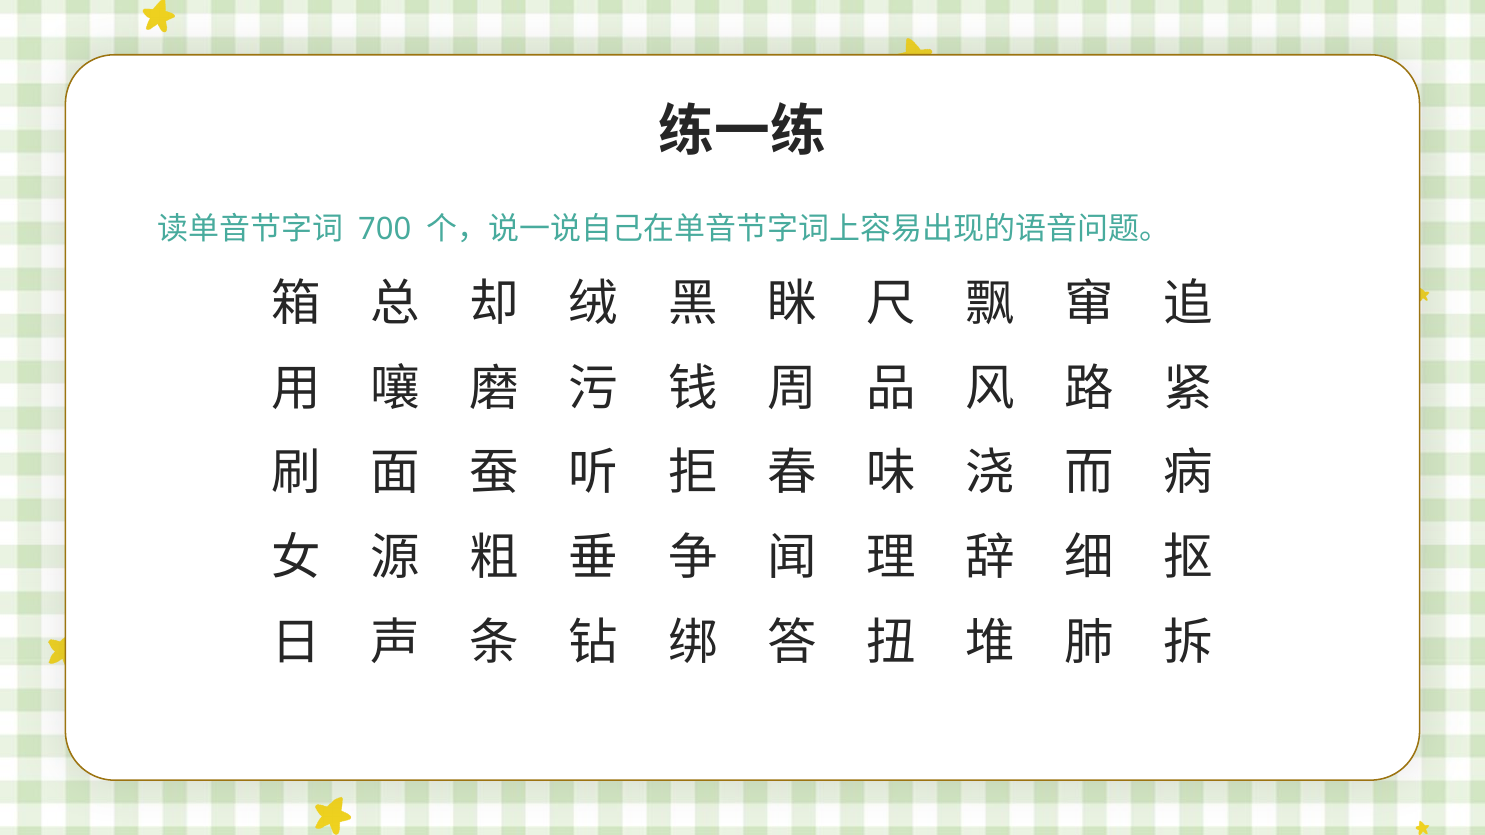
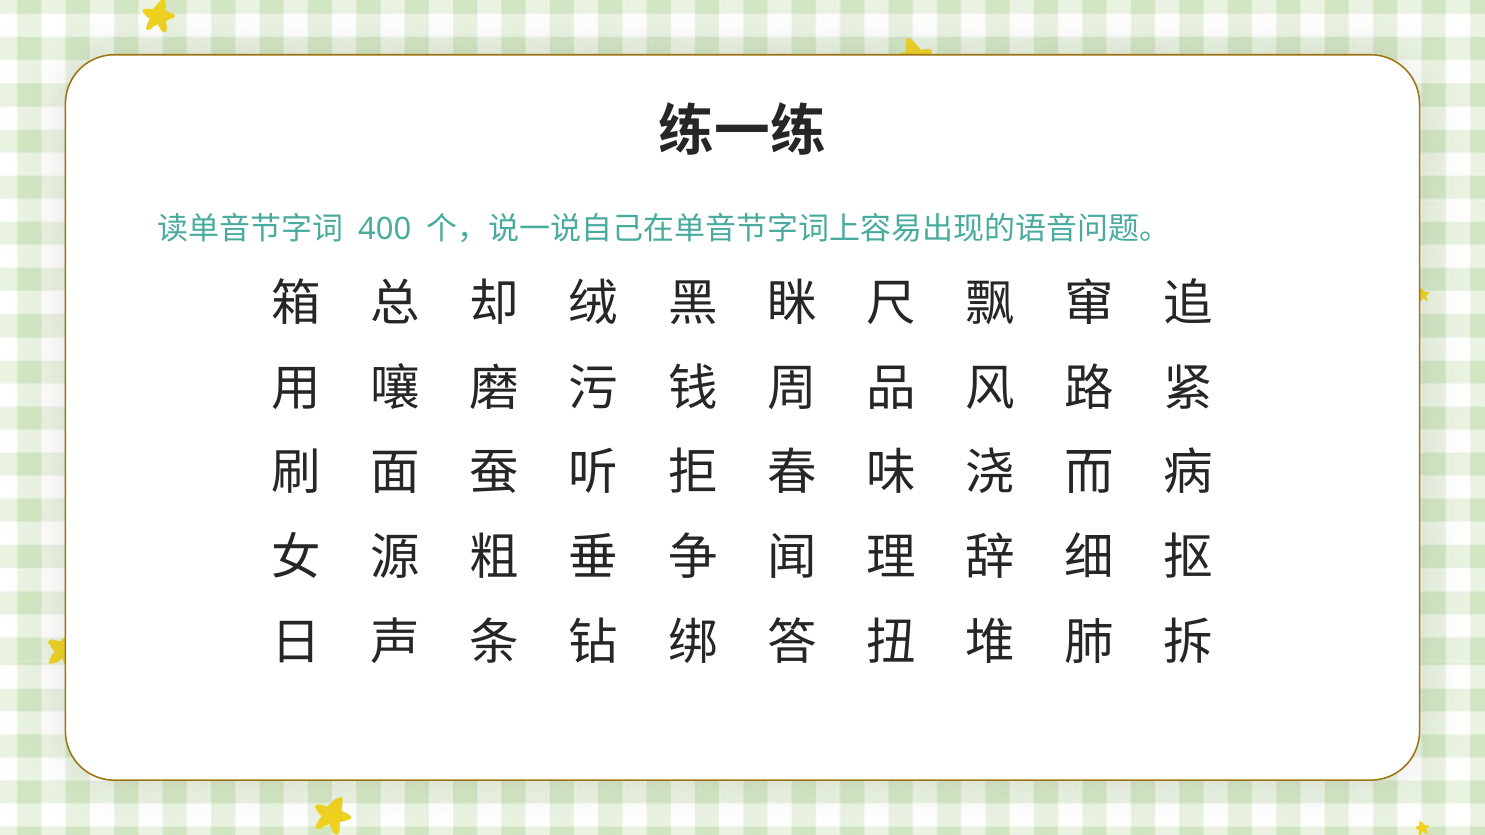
700: 700 -> 400 (385, 229)
